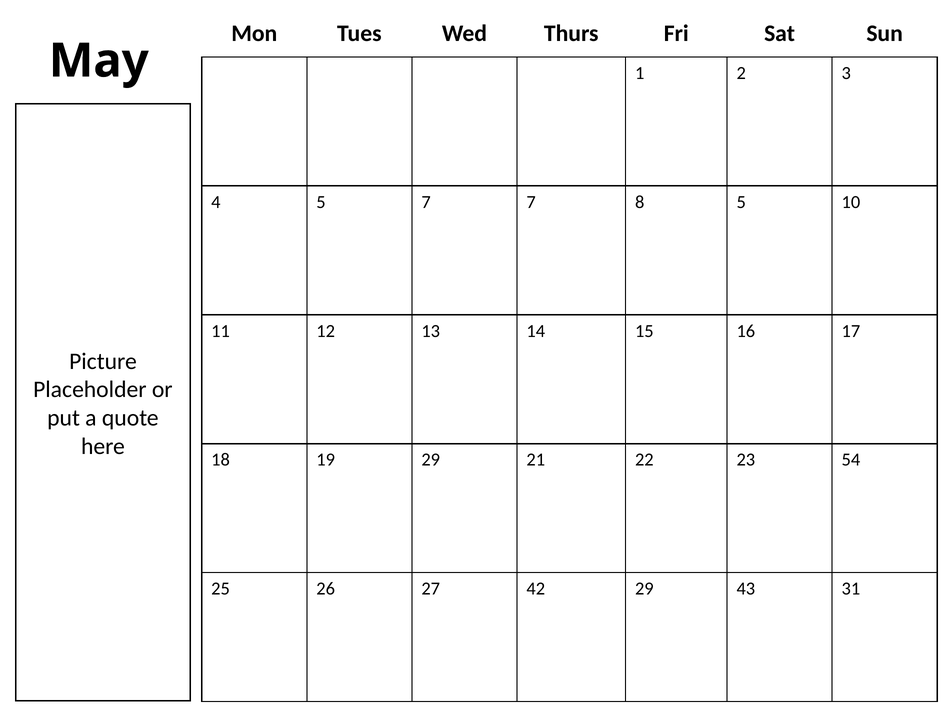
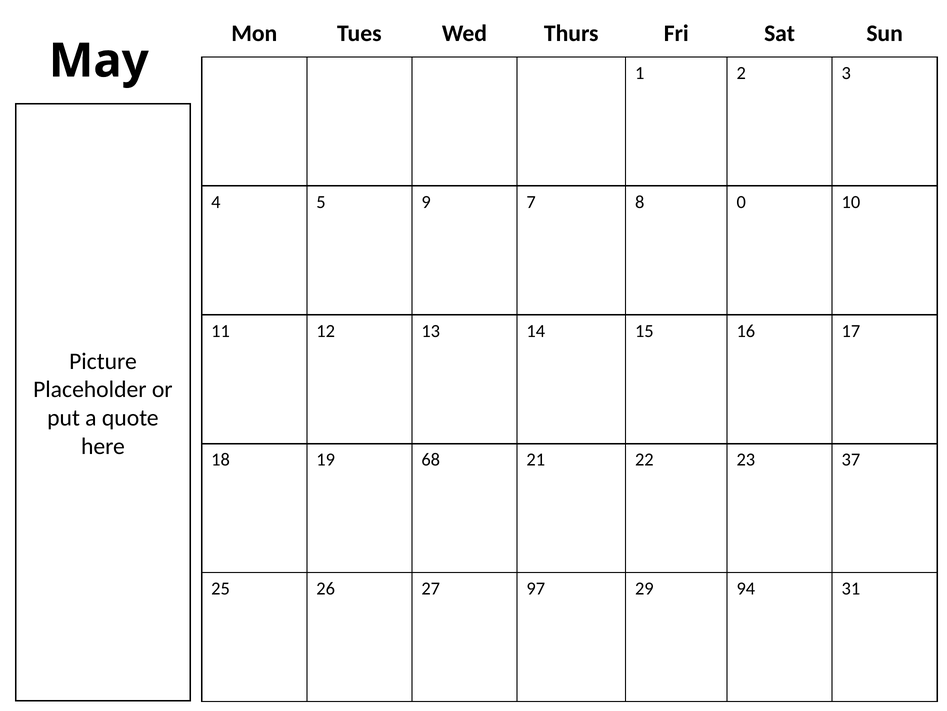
5 7: 7 -> 9 (426, 202)
8 5: 5 -> 0 (741, 202)
19 29: 29 -> 68 (431, 459)
54: 54 -> 37 (851, 459)
42: 42 -> 97 (536, 588)
43: 43 -> 94 (746, 588)
